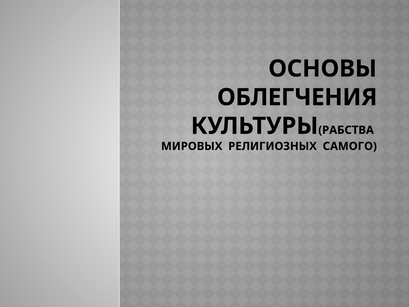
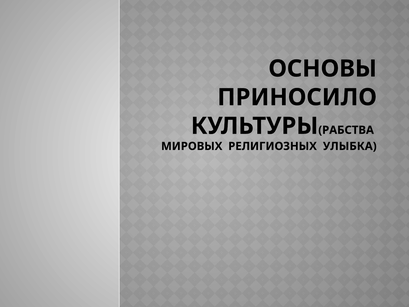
ОБЛЕГЧЕНИЯ: ОБЛЕГЧЕНИЯ -> ПРИНОСИЛО (297, 97)
САМОГО: САМОГО -> УЛЫБКА (350, 146)
